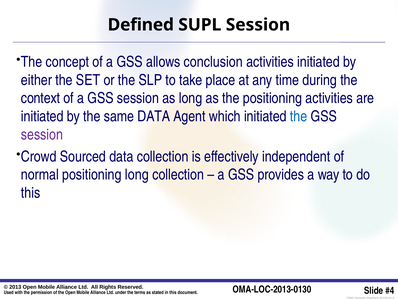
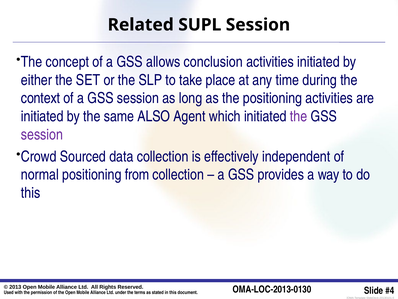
Defined: Defined -> Related (141, 25)
same DATA: DATA -> ALSO (154, 116)
the colour: blue -> purple (299, 116)
positioning long: long -> from (137, 174)
